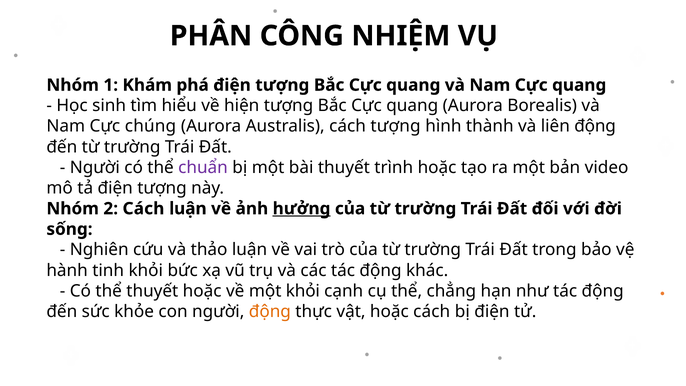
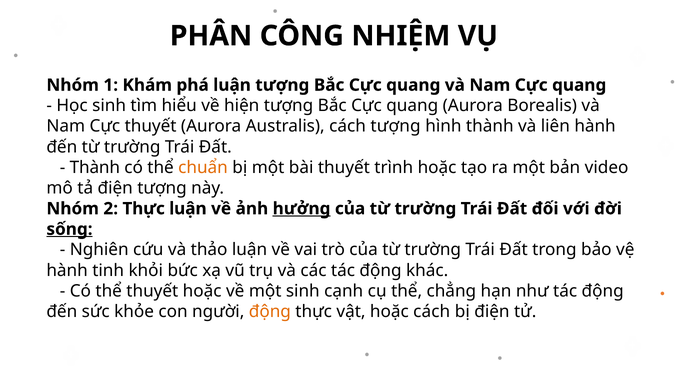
phá điện: điện -> luận (232, 85)
Cực chúng: chúng -> thuyết (151, 126)
liên động: động -> hành (595, 126)
Người: Người -> Thành (95, 167)
chuẩn colour: purple -> orange (203, 167)
2 Cách: Cách -> Thực (144, 209)
sống underline: none -> present (69, 229)
một khỏi: khỏi -> sinh (303, 291)
